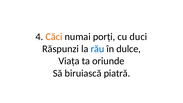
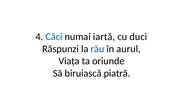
Căci colour: orange -> blue (54, 37)
porți: porți -> iartă (104, 37)
dulce: dulce -> aurul (129, 49)
